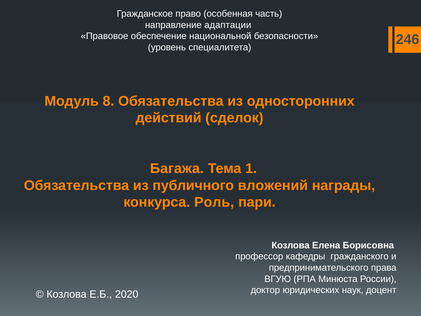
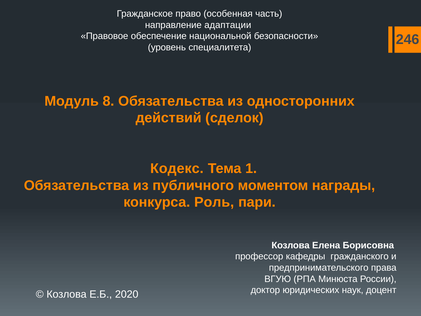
Багажа: Багажа -> Кодекс (177, 168)
вложений: вложений -> моментом (273, 185)
